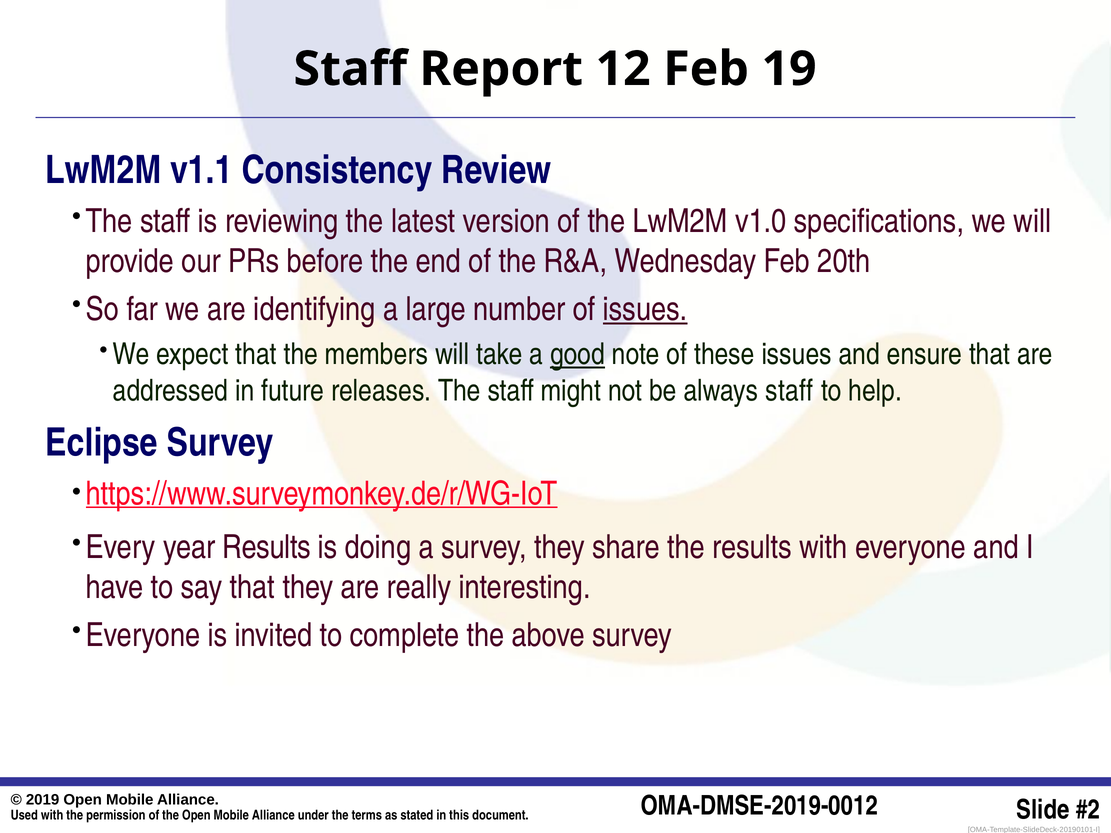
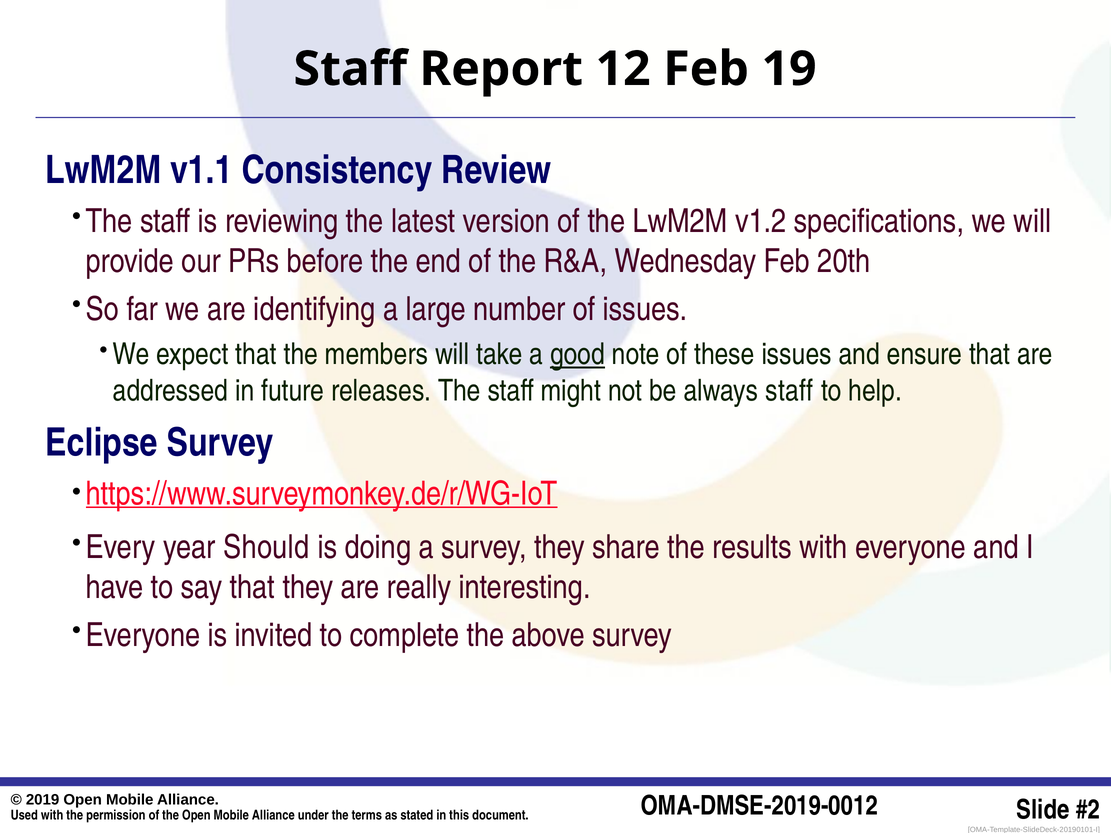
v1.0: v1.0 -> v1.2 (761, 222)
issues underline: present -> none (645, 309)
year Results: Results -> Should (266, 548)
